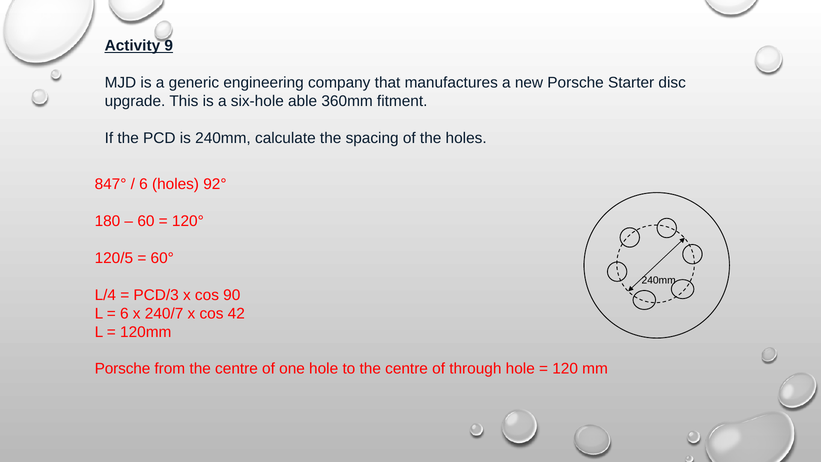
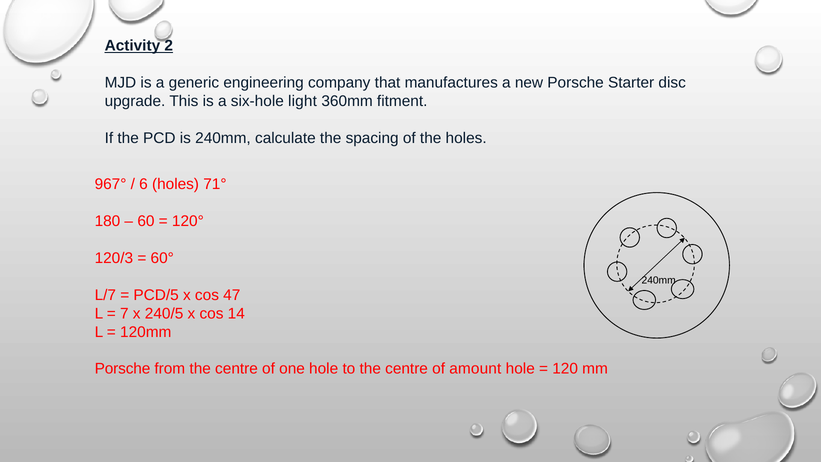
9: 9 -> 2 (169, 46)
able: able -> light (303, 101)
847°: 847° -> 967° (111, 184)
92°: 92° -> 71° (215, 184)
120/5: 120/5 -> 120/3 (114, 258)
L/4: L/4 -> L/7 (105, 295)
PCD/3: PCD/3 -> PCD/5 (156, 295)
90: 90 -> 47 (232, 295)
6: 6 -> 7 (124, 313)
240/7: 240/7 -> 240/5 (164, 313)
42: 42 -> 14 (236, 313)
through: through -> amount (475, 369)
